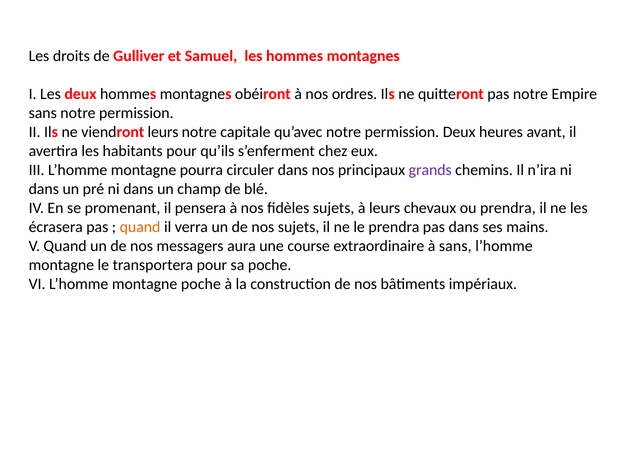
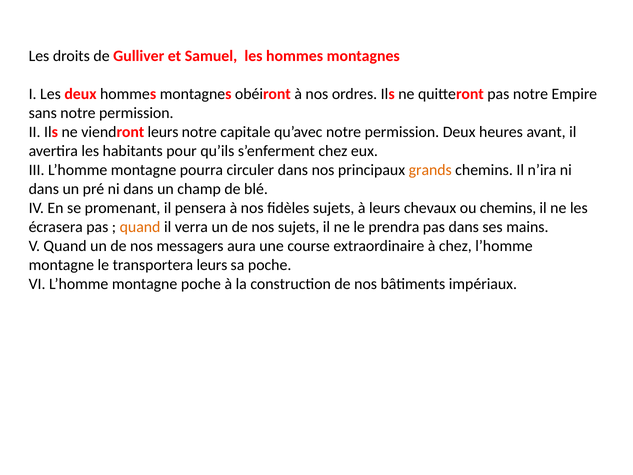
grands colour: purple -> orange (430, 170)
ou prendra: prendra -> chemins (508, 208)
à sans: sans -> chez (455, 246)
transportera pour: pour -> leurs (212, 265)
